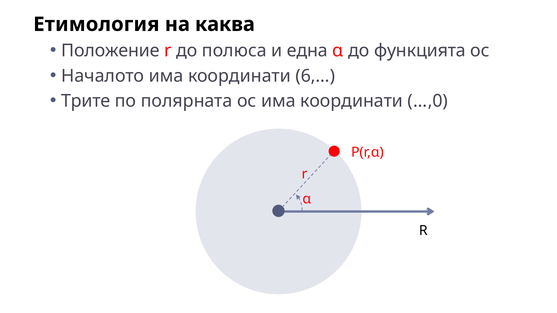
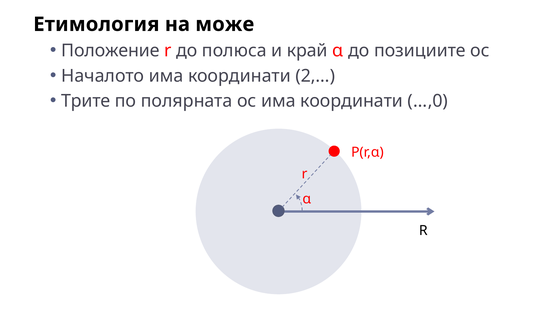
каква: каква -> може (225, 24)
една: една -> край (307, 51)
функцията: функцията -> позициите (420, 51)
6,…: 6,… -> 2,… (315, 76)
